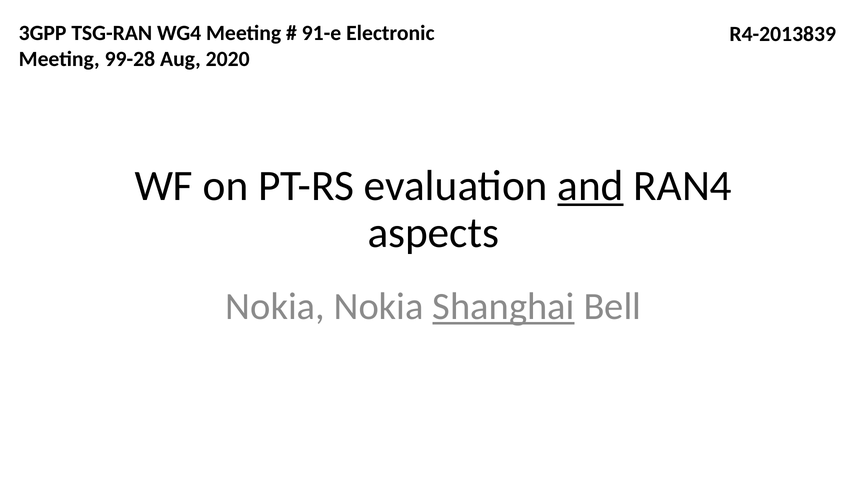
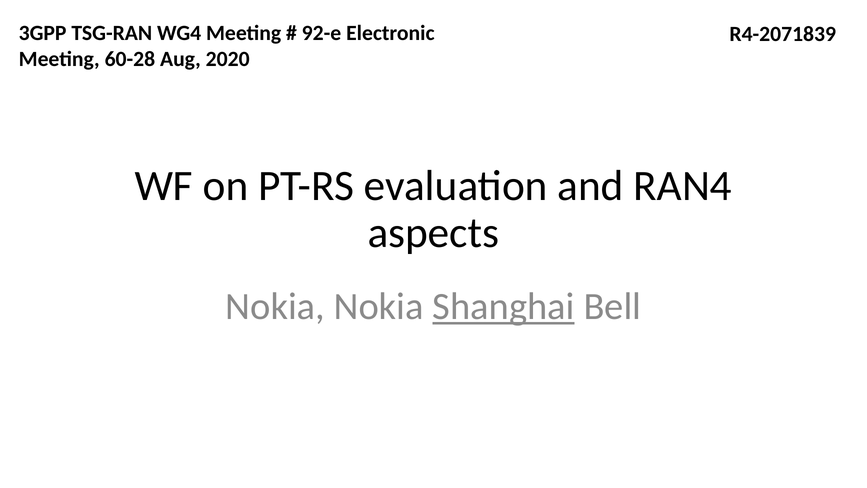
91-e: 91-e -> 92-e (321, 33)
R4-2013839: R4-2013839 -> R4-2071839 (783, 34)
99-28: 99-28 -> 60-28 (130, 59)
and underline: present -> none (591, 186)
